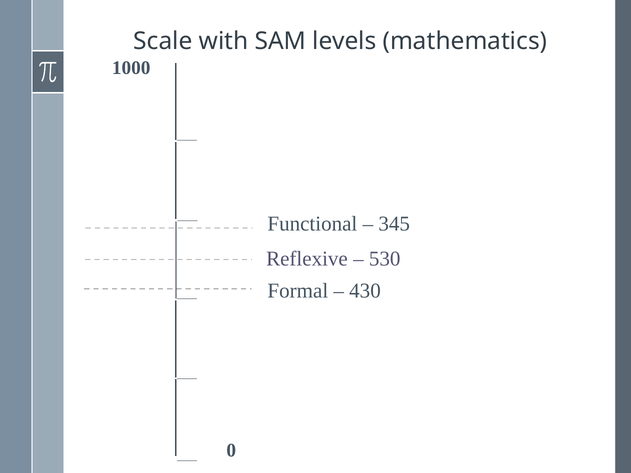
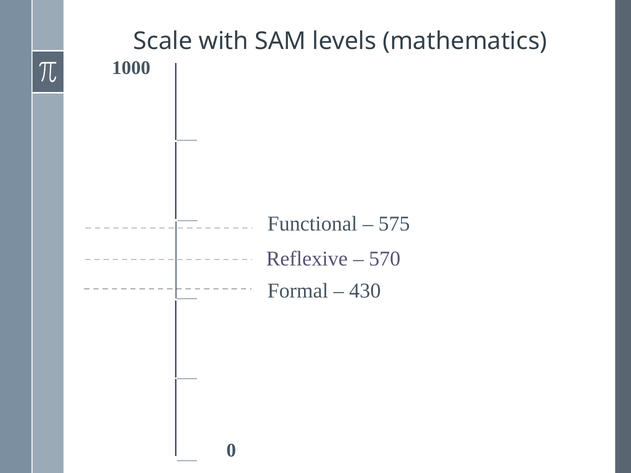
345: 345 -> 575 (394, 224)
530: 530 -> 570 (385, 259)
